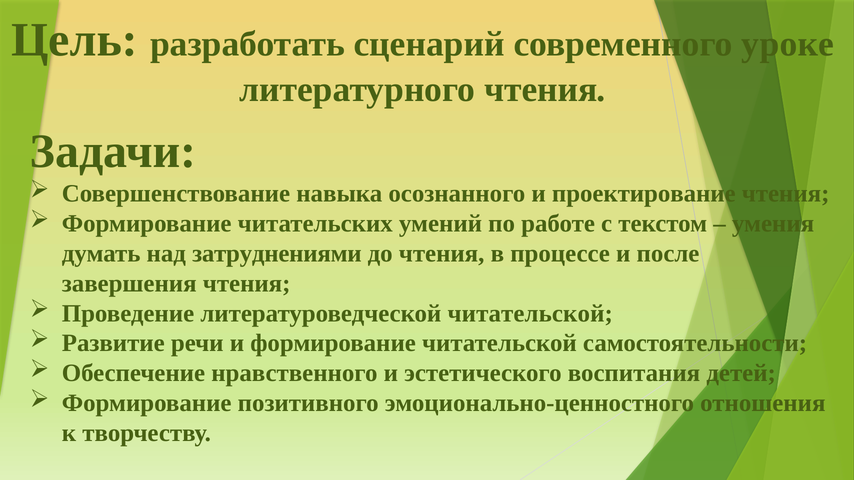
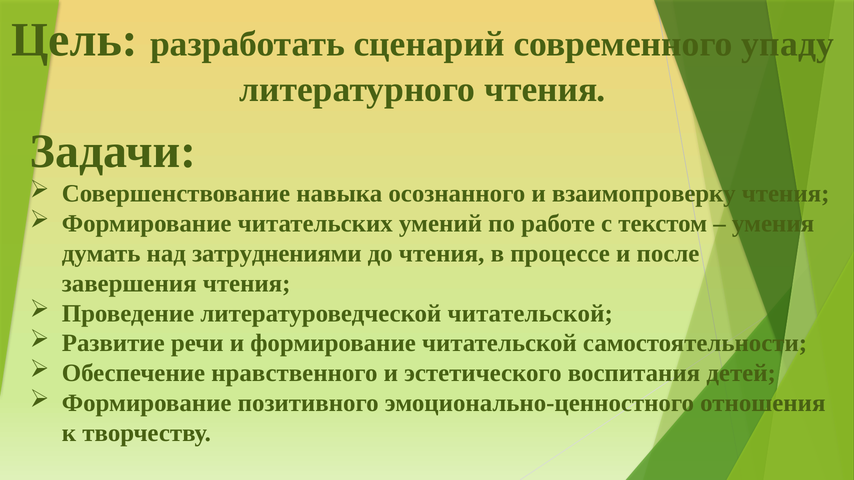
уроке: уроке -> упаду (788, 44)
проектирование: проектирование -> взаимопроверку (644, 194)
